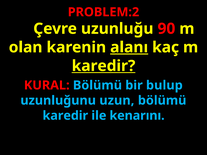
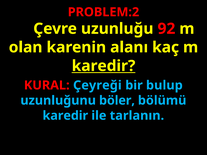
90: 90 -> 92 (166, 29)
alanı underline: present -> none (129, 47)
KURAL Bölümü: Bölümü -> Çeyreği (97, 85)
uzun: uzun -> böler (117, 101)
kenarını: kenarını -> tarlanın (137, 116)
